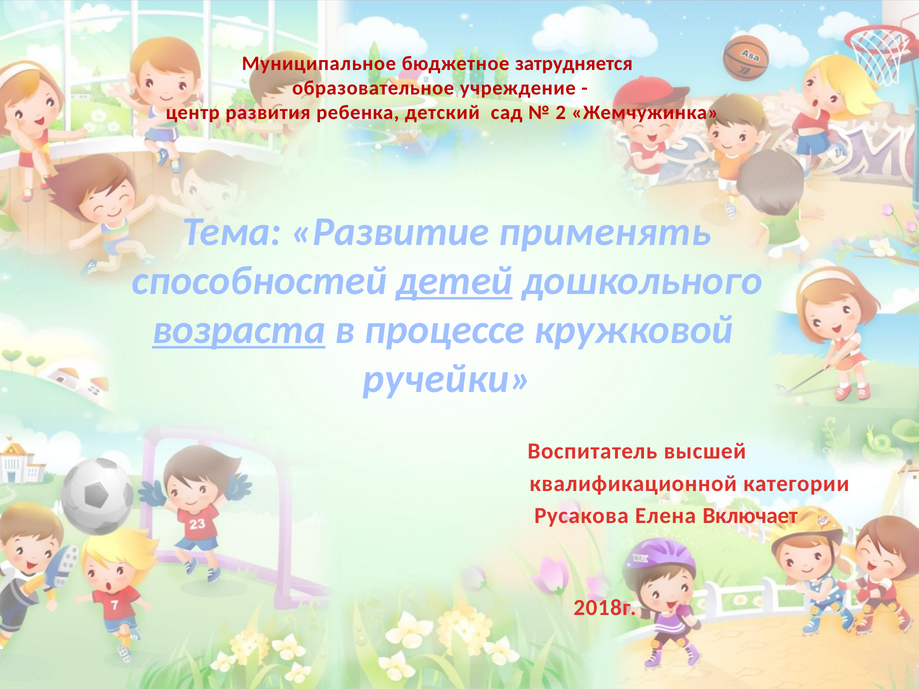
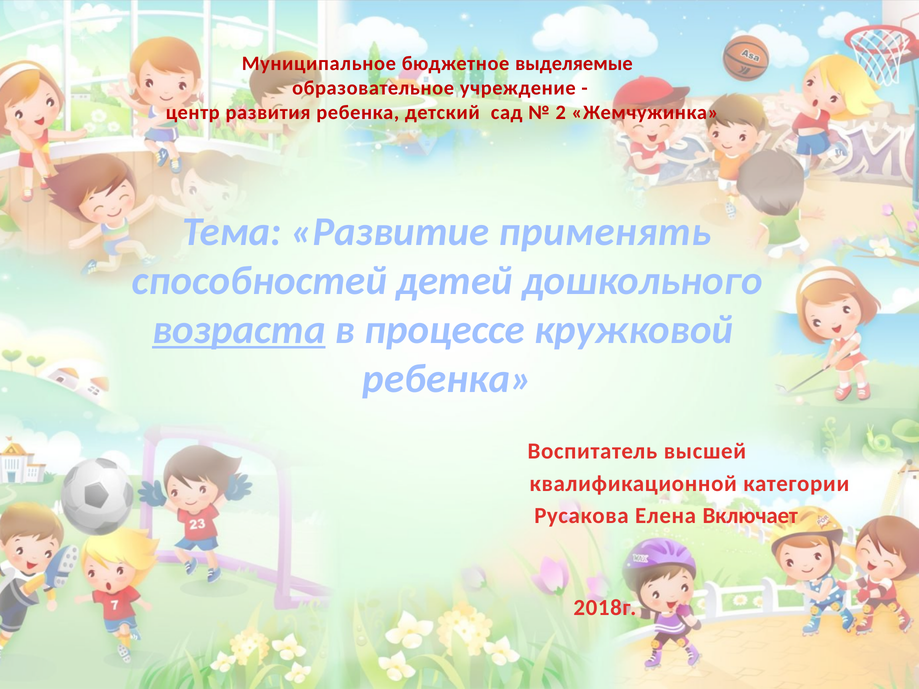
затрудняется: затрудняется -> выделяемые (574, 63)
детей underline: present -> none (455, 281)
ручейки: ручейки -> ребенка (447, 379)
